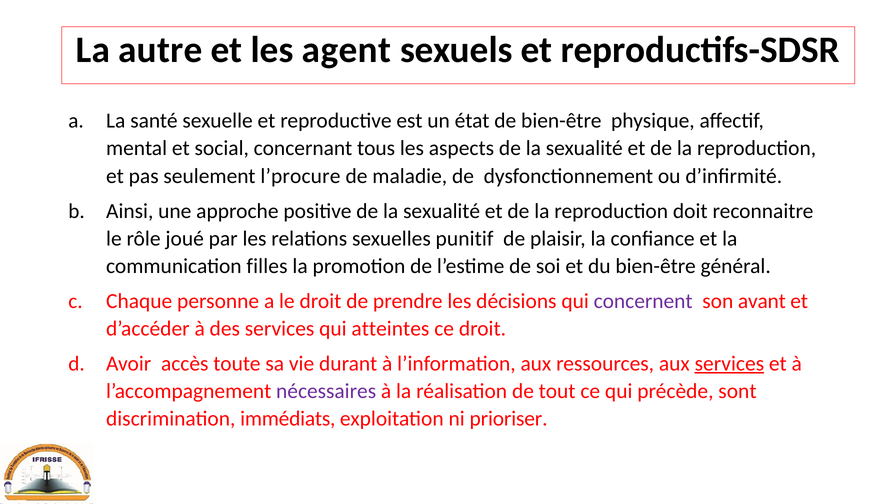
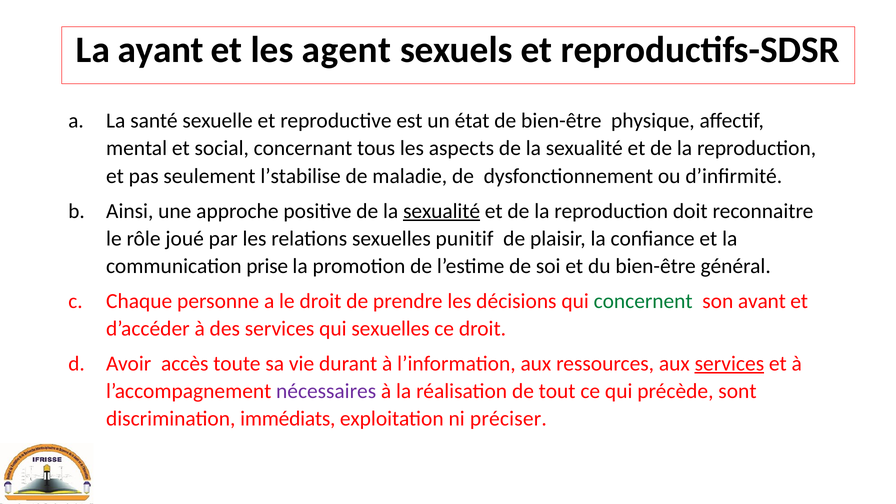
autre: autre -> ayant (161, 50)
l’procure: l’procure -> l’stabilise (301, 176)
sexualité underline: none -> present (442, 211)
filles: filles -> prise (267, 266)
concernent colour: purple -> green (643, 301)
qui atteintes: atteintes -> sexuelles (391, 329)
prioriser: prioriser -> préciser (508, 419)
